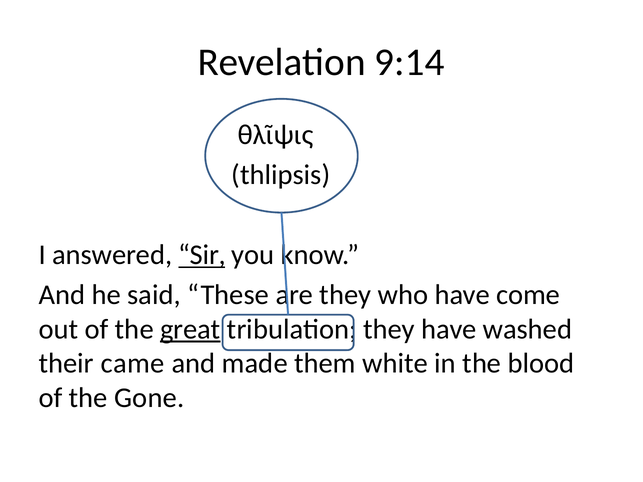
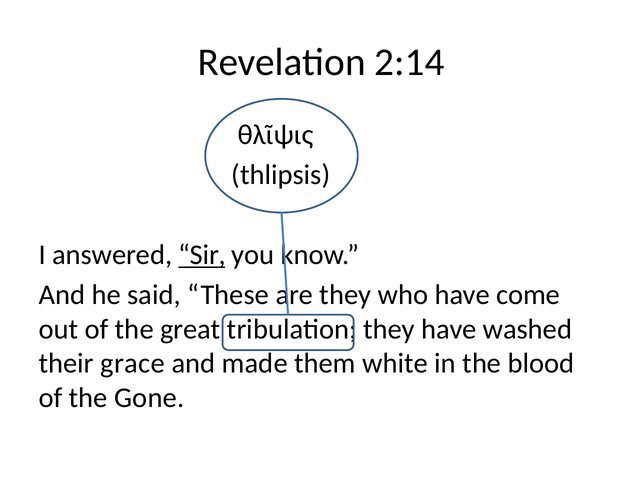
9:14: 9:14 -> 2:14 (410, 62)
great underline: present -> none (190, 329)
came: came -> grace (133, 364)
